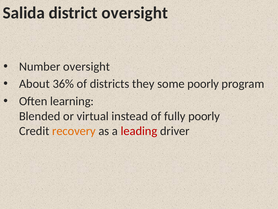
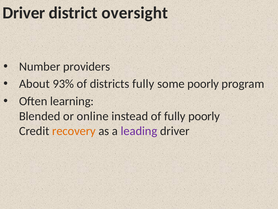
Salida: Salida -> Driver (24, 13)
Number oversight: oversight -> providers (87, 66)
36%: 36% -> 93% (63, 84)
districts they: they -> fully (143, 84)
virtual: virtual -> online (93, 116)
leading colour: red -> purple (139, 131)
